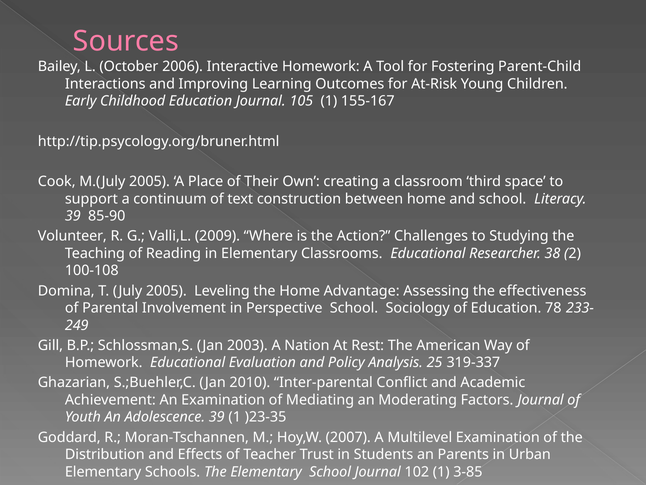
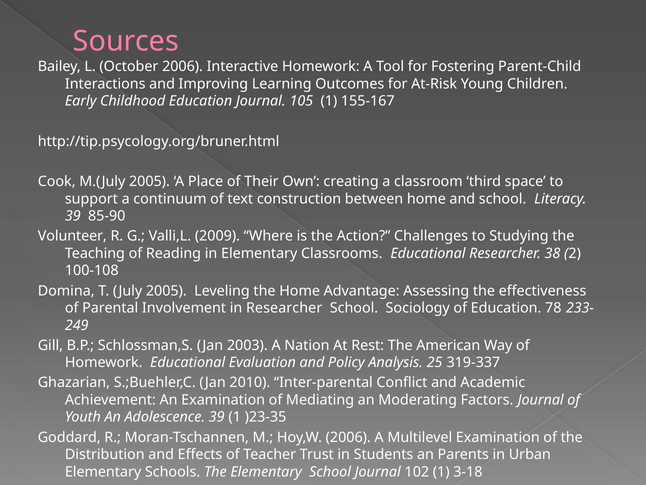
in Perspective: Perspective -> Researcher (284, 308)
Hoy,W 2007: 2007 -> 2006 (348, 437)
3-85: 3-85 -> 3-18 (468, 471)
